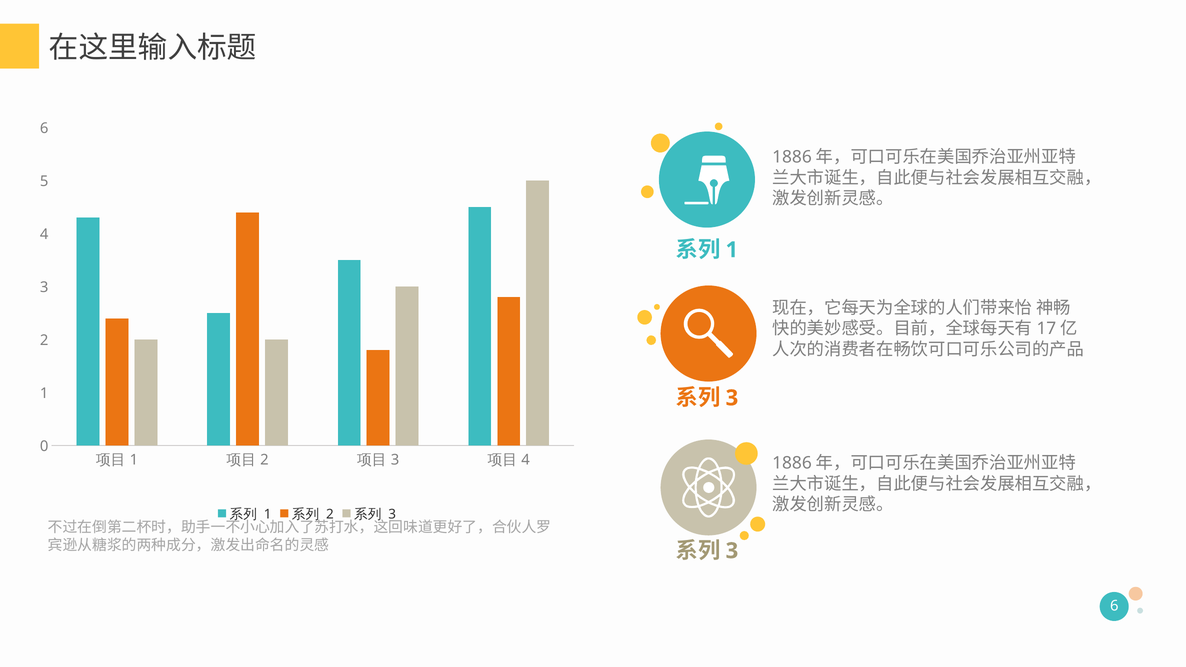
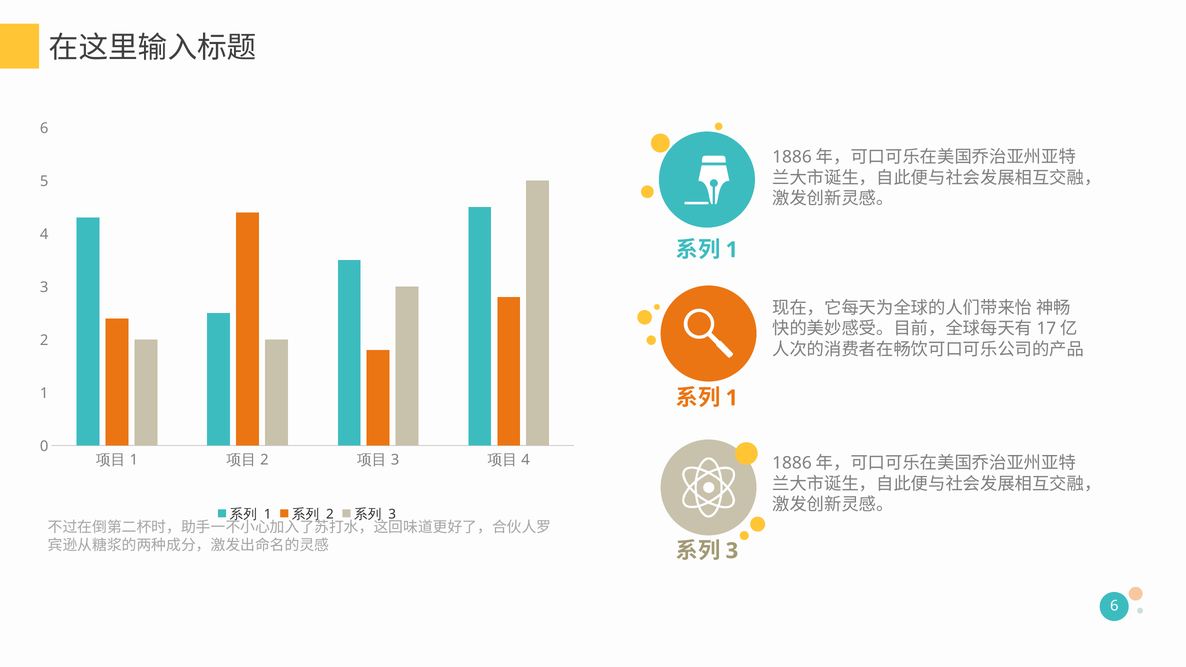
3: 3 -> 1 (732, 398)
